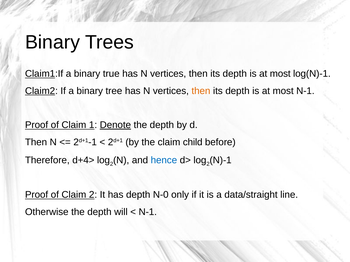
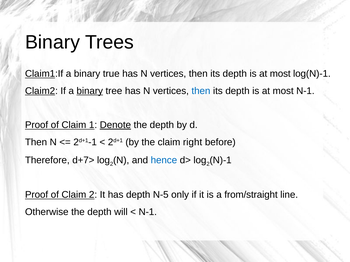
binary underline: none -> present (90, 91)
then colour: orange -> blue (201, 91)
child: child -> right (193, 142)
d+4>: d+4> -> d+7> (83, 160)
N-0: N-0 -> N-5 (161, 195)
data/straight: data/straight -> from/straight (251, 195)
